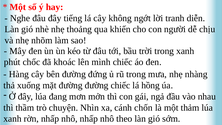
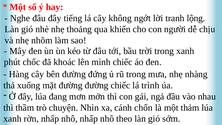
diễn: diễn -> lộng (196, 18)
hồng: hồng -> trình (150, 85)
